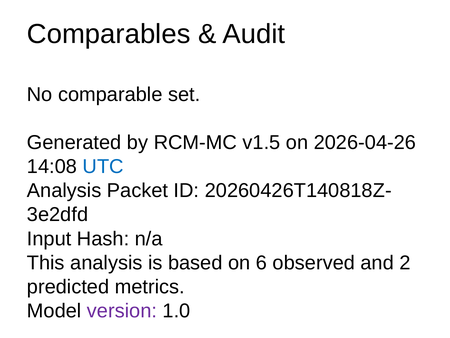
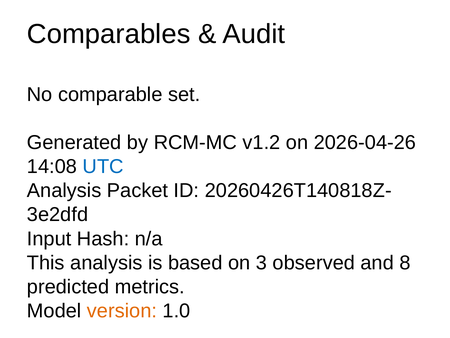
v1.5: v1.5 -> v1.2 (261, 142)
6: 6 -> 3 (262, 262)
2: 2 -> 8 (405, 262)
version colour: purple -> orange (122, 310)
